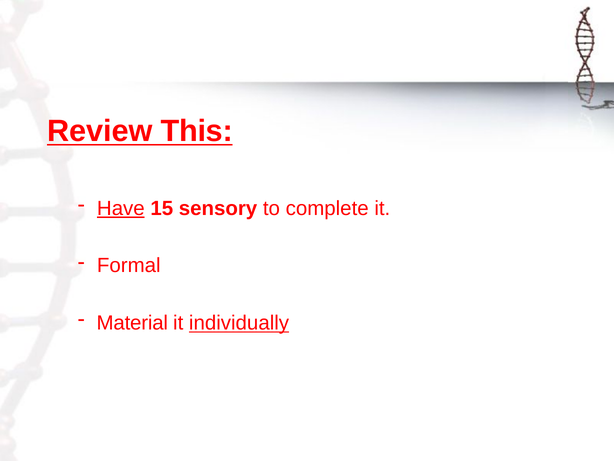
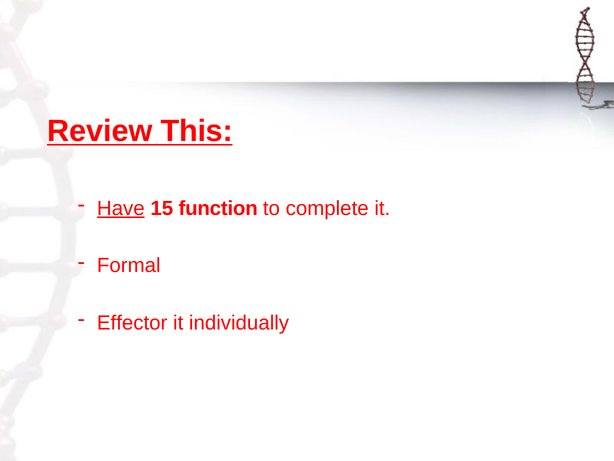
sensory: sensory -> function (218, 208)
Material: Material -> Effector (132, 323)
individually underline: present -> none (239, 323)
